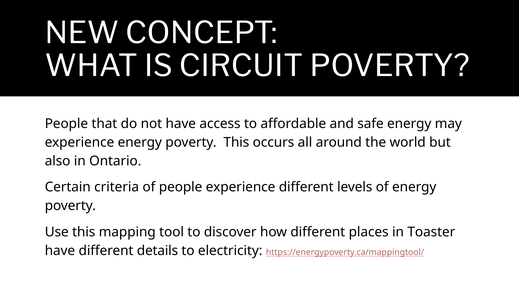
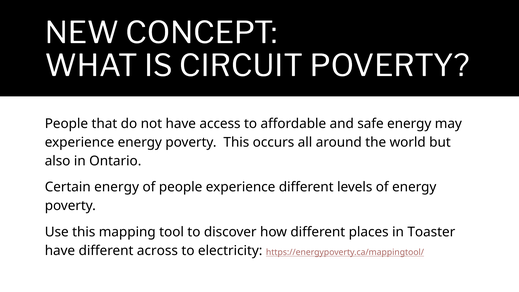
Certain criteria: criteria -> energy (117, 187)
details: details -> across (157, 251)
